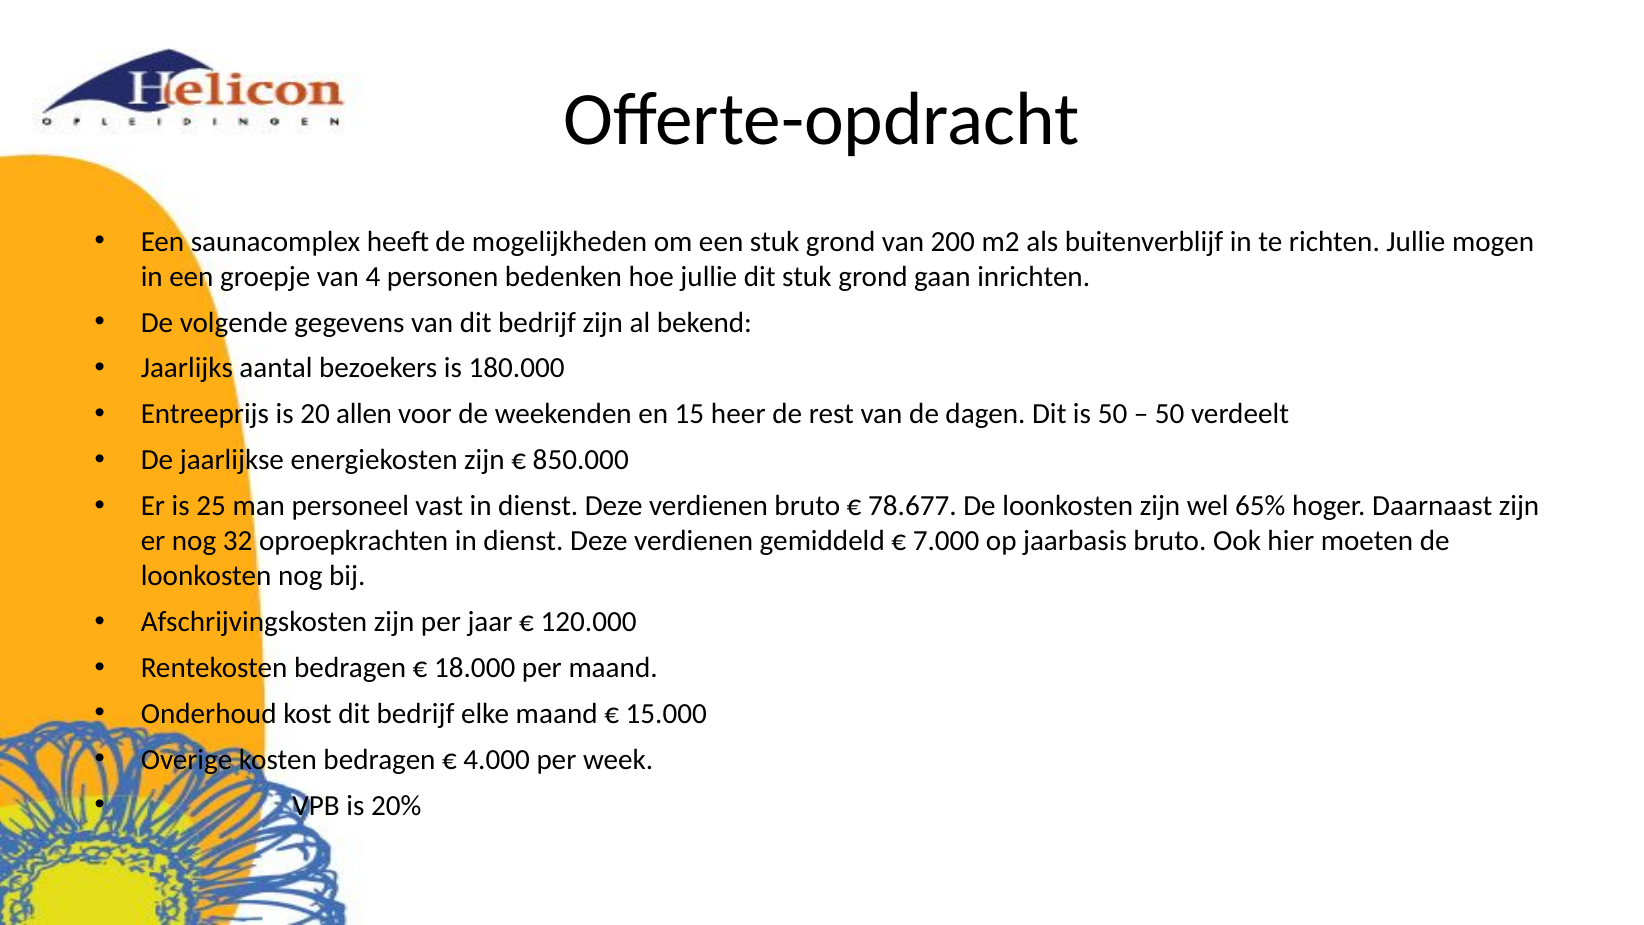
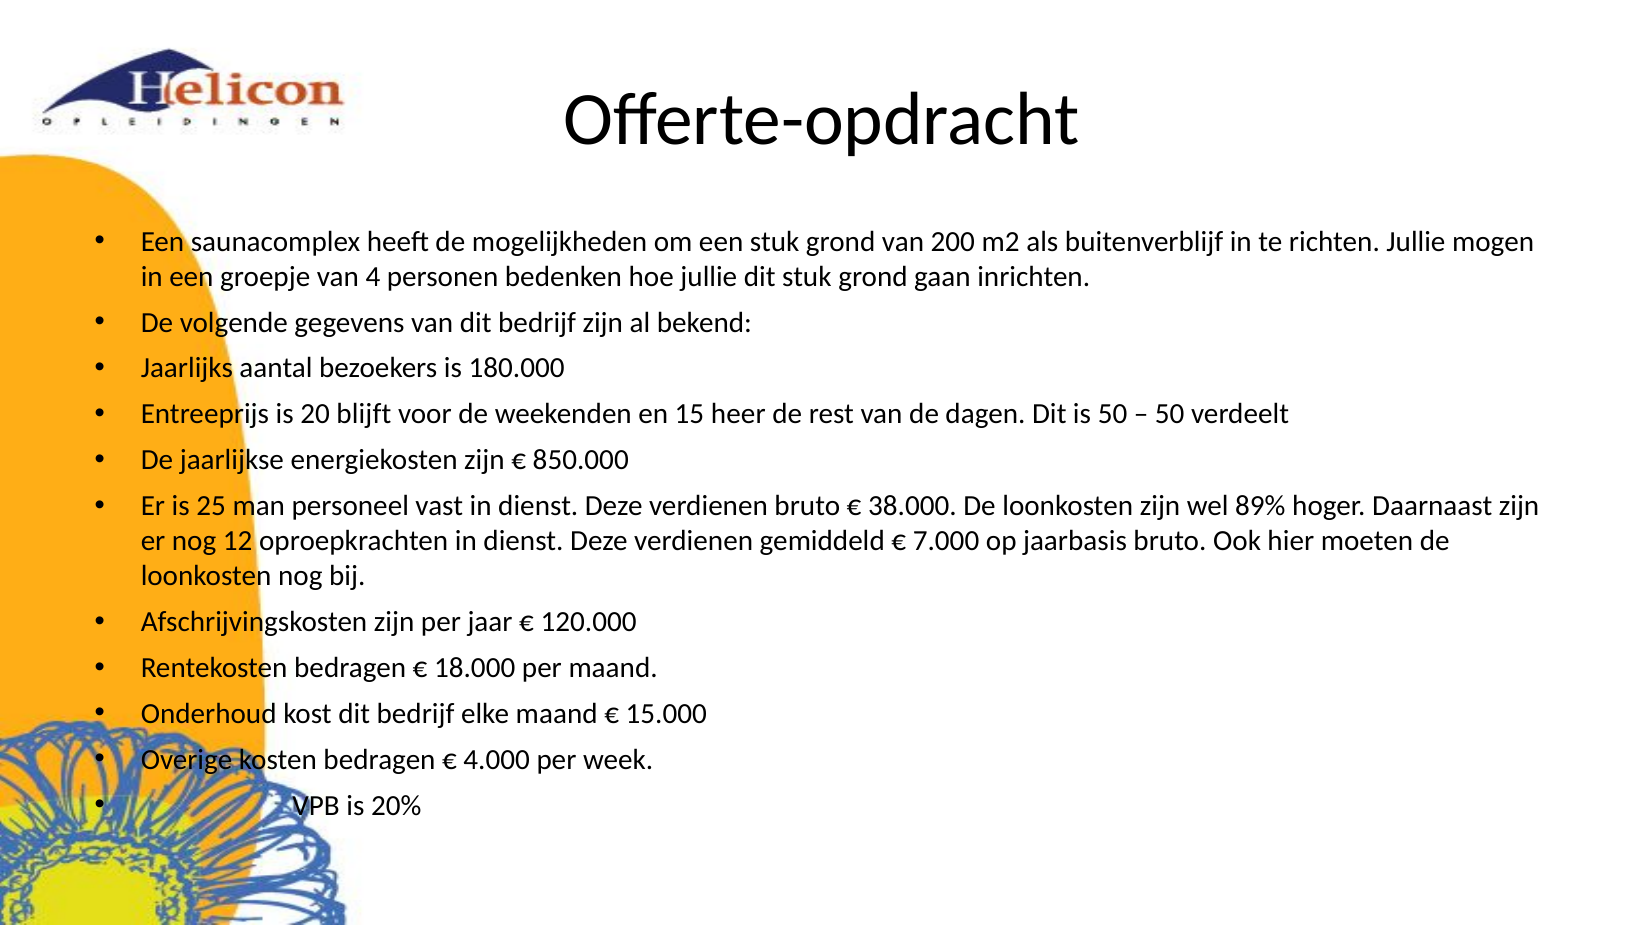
allen: allen -> blijft (364, 414)
78.677: 78.677 -> 38.000 (912, 506)
65%: 65% -> 89% (1260, 506)
32: 32 -> 12 (238, 541)
